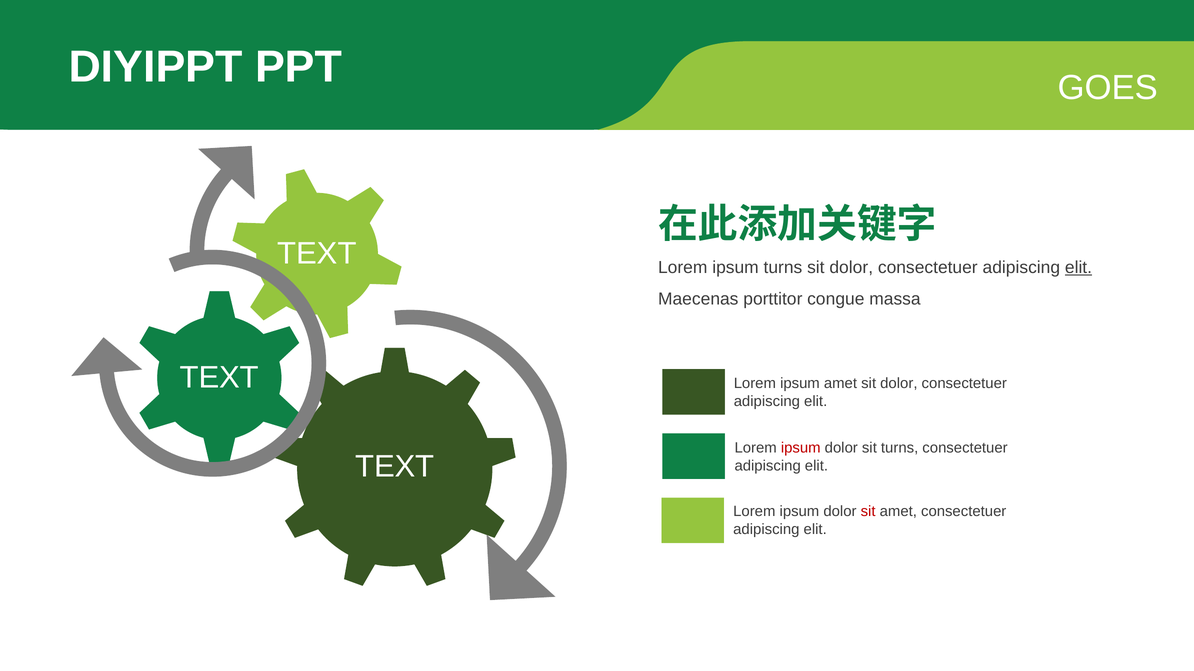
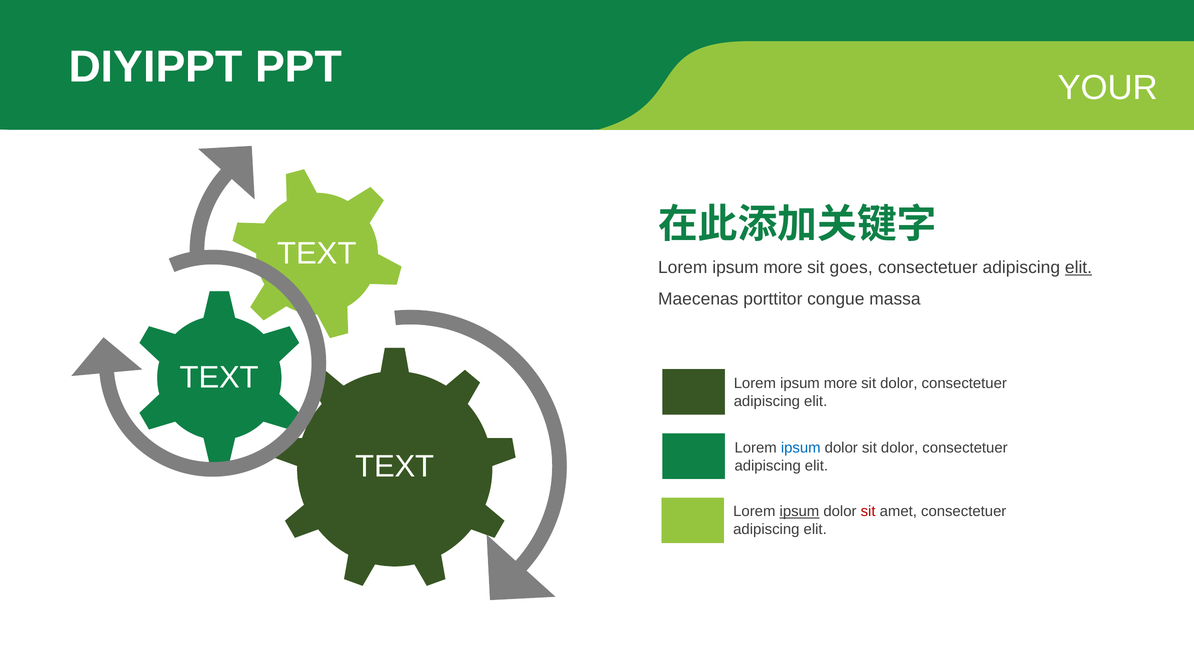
GOES: GOES -> YOUR (1108, 88)
turns: turns -> more (783, 268)
dolor: dolor -> goes (851, 268)
amet: amet -> more (841, 384)
ipsum colour: red -> blue (801, 448)
dolor sit turns: turns -> dolor (900, 448)
ipsum underline: none -> present (799, 512)
